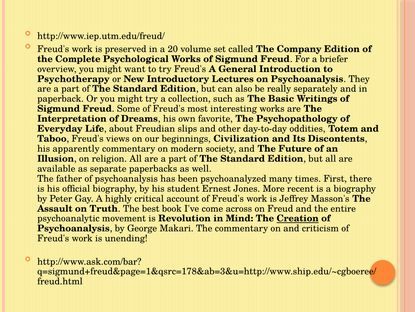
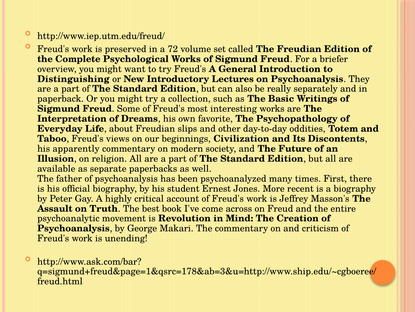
20: 20 -> 72 (173, 49)
The Company: Company -> Freudian (299, 49)
Psychotherapy: Psychotherapy -> Distinguishing (73, 79)
Creation underline: present -> none (298, 218)
